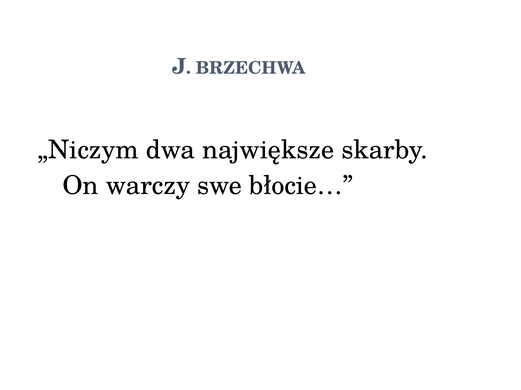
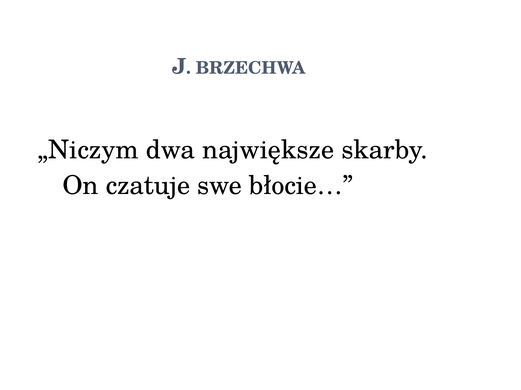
warczy: warczy -> czatuje (148, 186)
